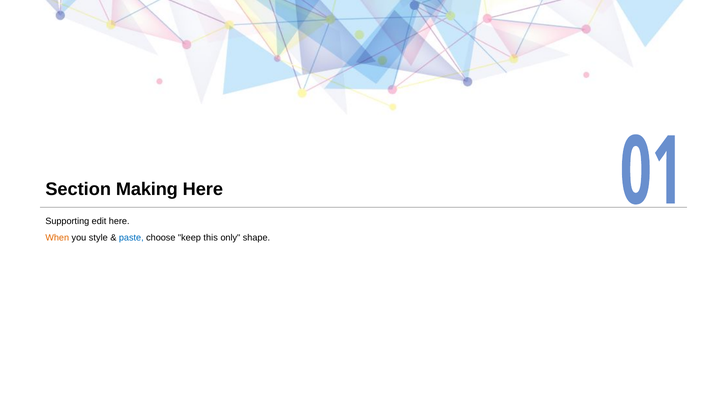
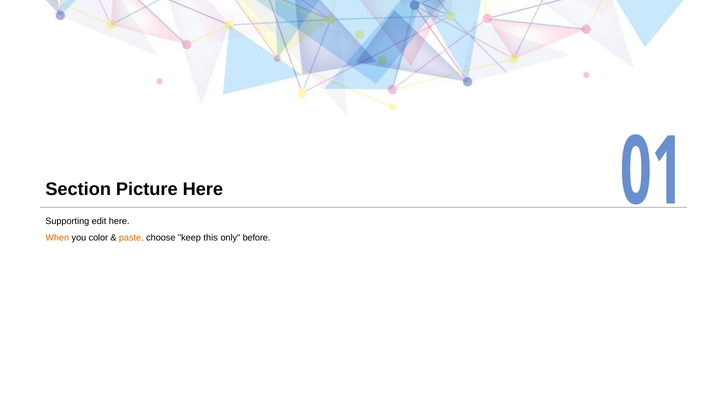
Making: Making -> Picture (147, 189)
style: style -> color (98, 238)
paste colour: blue -> orange (131, 238)
shape: shape -> before (256, 238)
